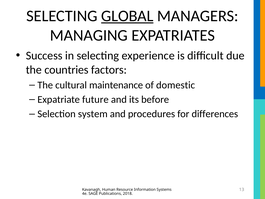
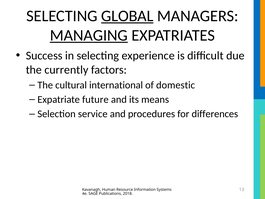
MANAGING underline: none -> present (89, 35)
countries: countries -> currently (66, 70)
maintenance: maintenance -> international (116, 85)
before: before -> means (155, 99)
system: system -> service (93, 114)
